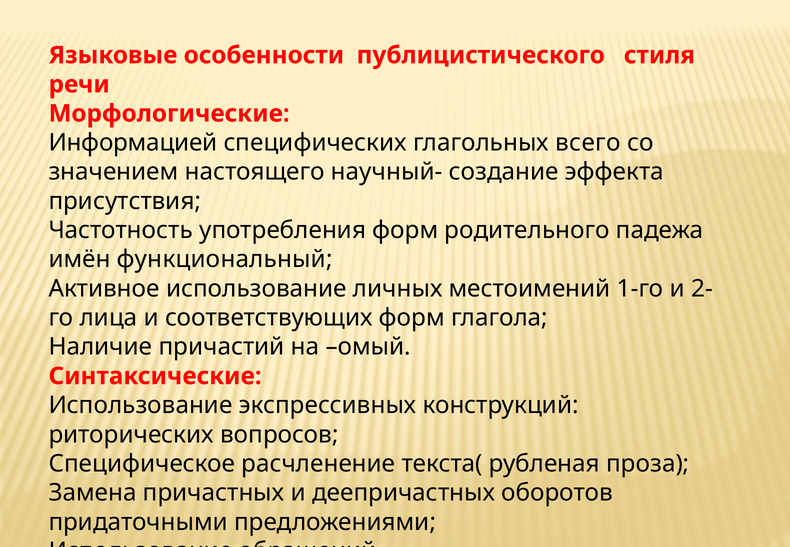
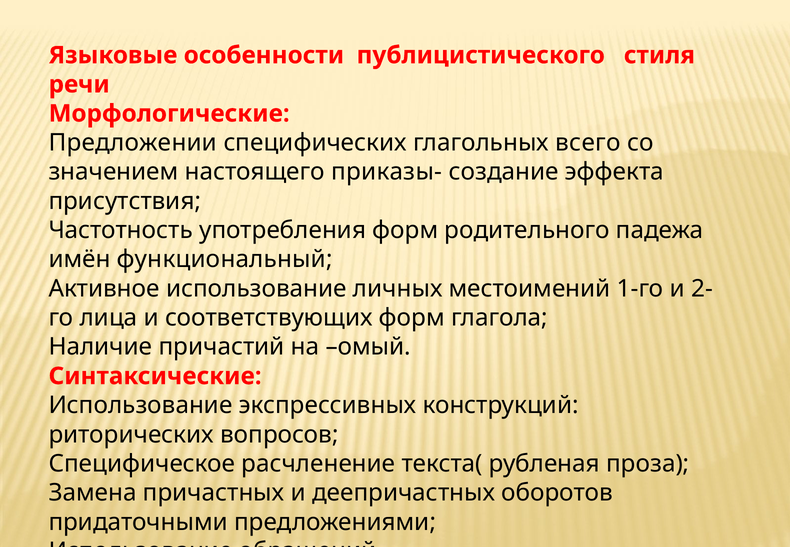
Информацией: Информацией -> Предложении (133, 143)
научный-: научный- -> приказы- (387, 172)
